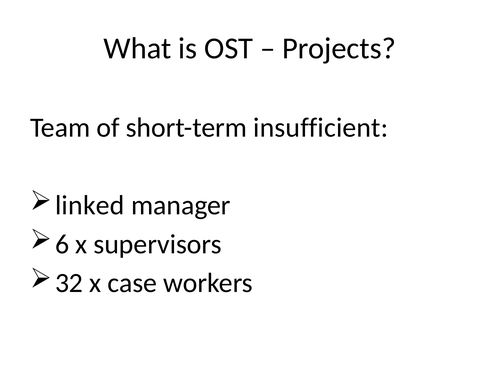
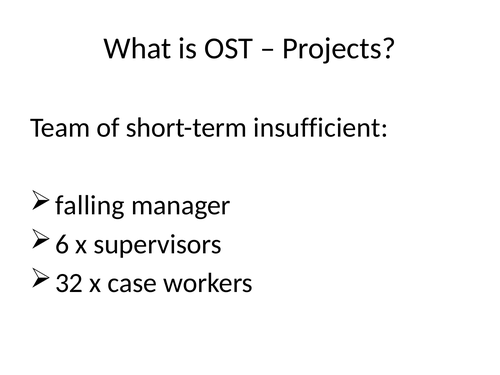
linked: linked -> falling (90, 205)
